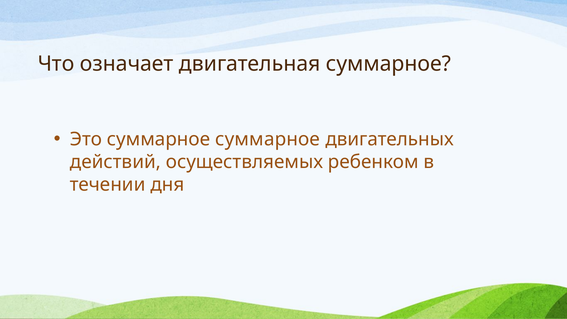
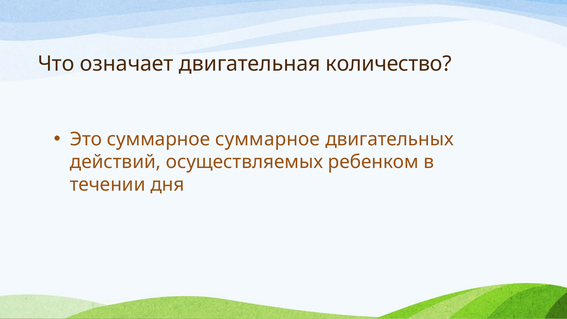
двигательная суммарное: суммарное -> количество (389, 64)
